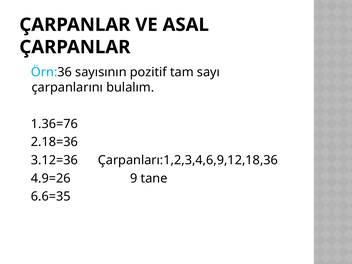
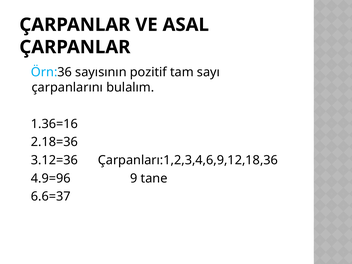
1.36=76: 1.36=76 -> 1.36=16 (54, 124)
4.9=26: 4.9=26 -> 4.9=96 (51, 178)
6.6=35: 6.6=35 -> 6.6=37 (51, 197)
